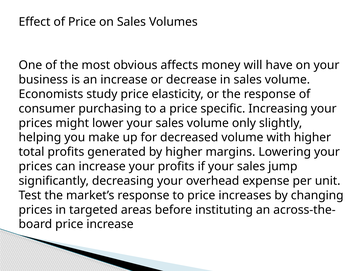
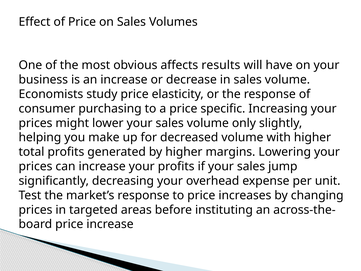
money: money -> results (221, 65)
